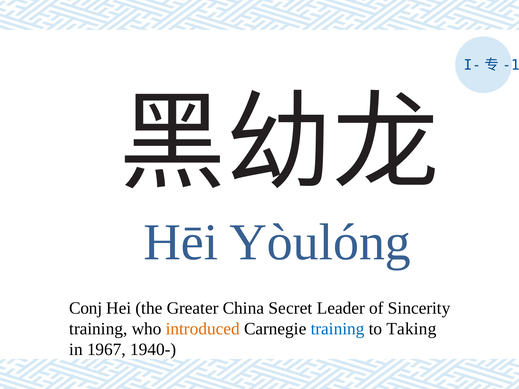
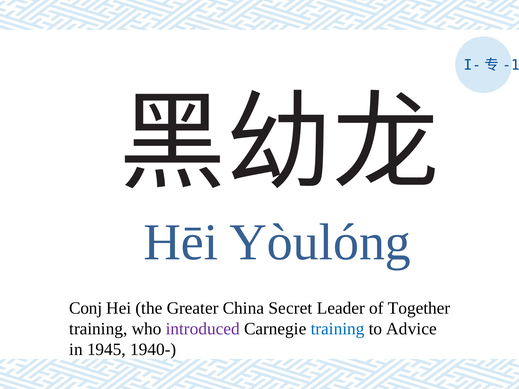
Sincerity: Sincerity -> Together (419, 308)
introduced colour: orange -> purple (203, 329)
Taking: Taking -> Advice (412, 329)
1967: 1967 -> 1945 (106, 350)
